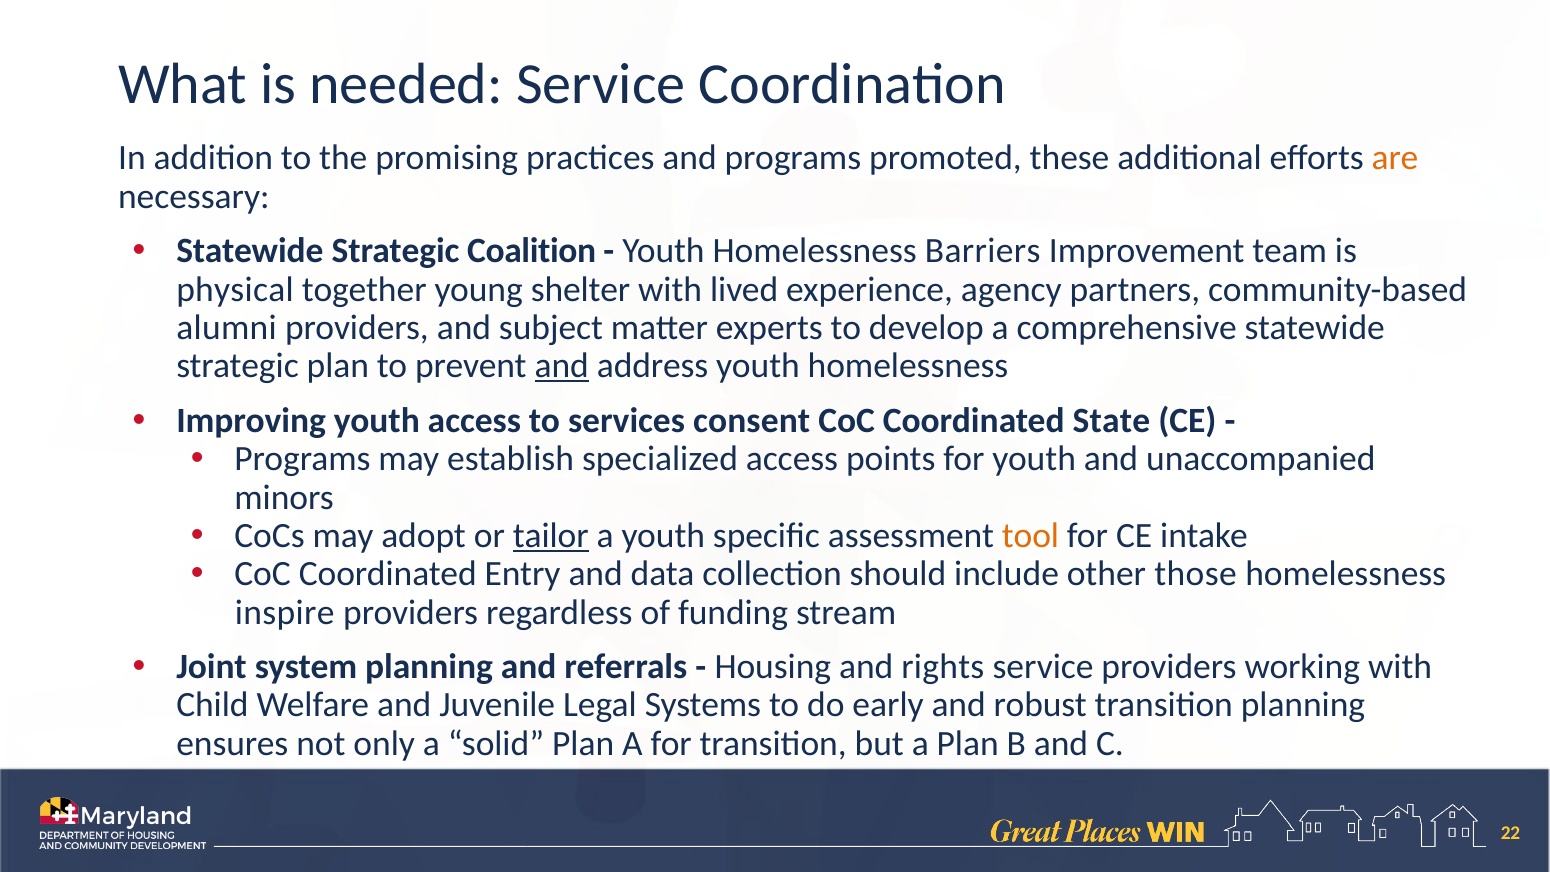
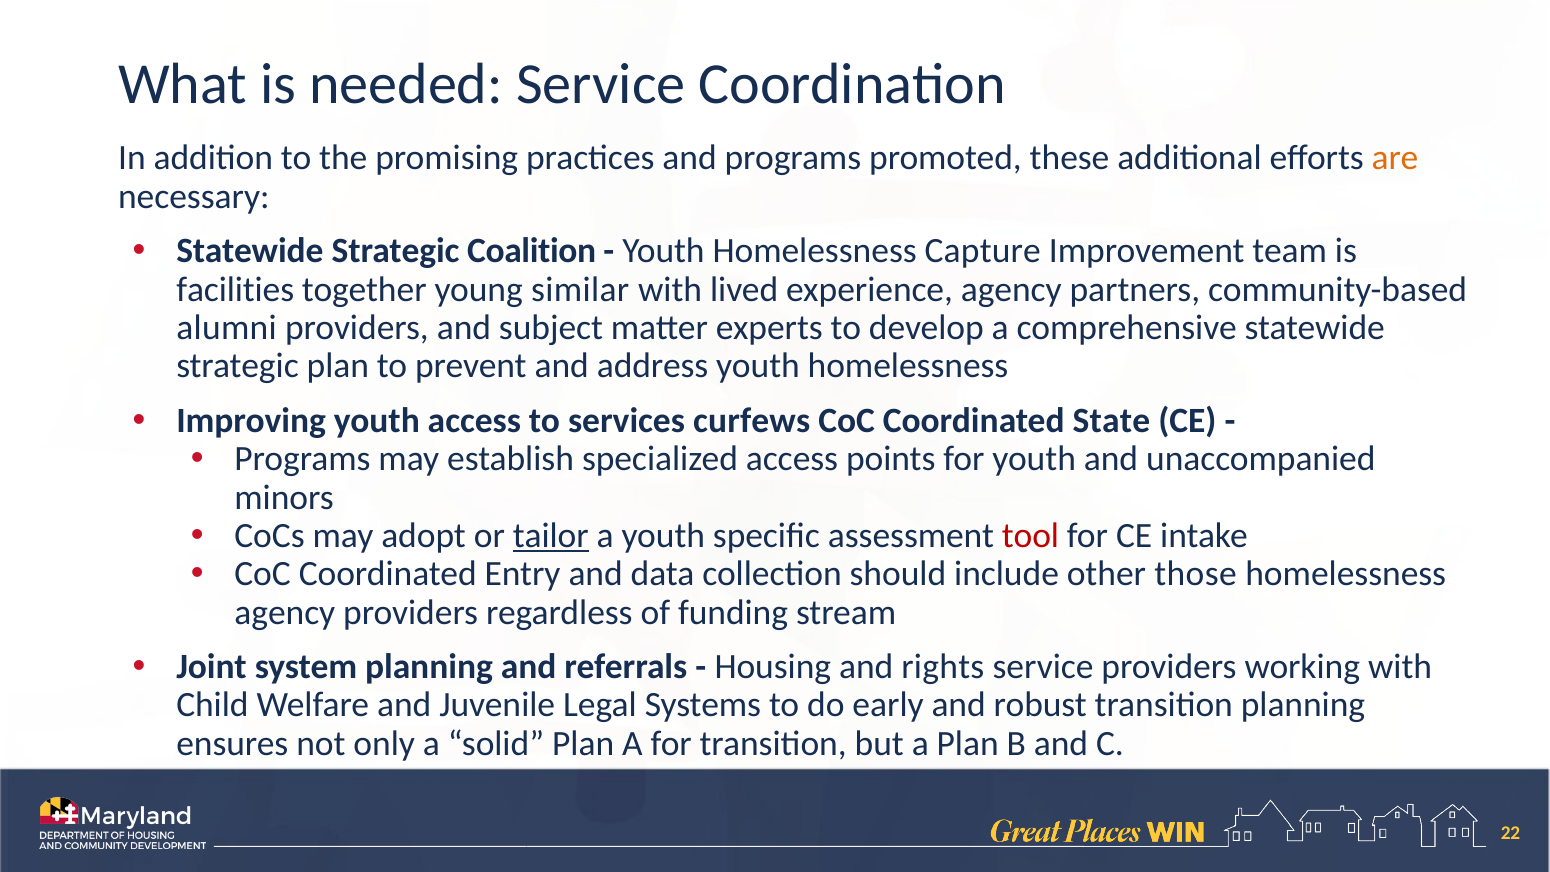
Barriers: Barriers -> Capture (983, 251)
physical: physical -> facilities (235, 289)
shelter: shelter -> similar (580, 289)
and underline: present -> none (562, 366)
consent: consent -> curfews (752, 421)
tool colour: orange -> red (1030, 536)
inspire: inspire -> agency (285, 612)
